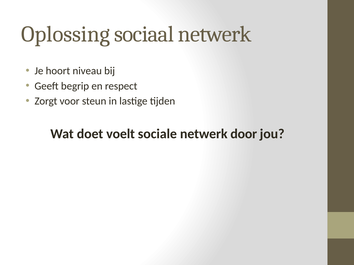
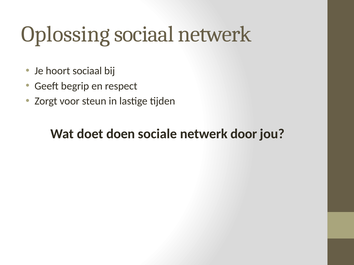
hoort niveau: niveau -> sociaal (87, 71)
voelt: voelt -> doen (121, 134)
